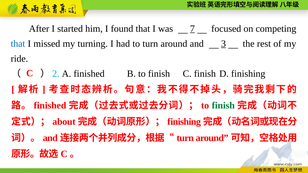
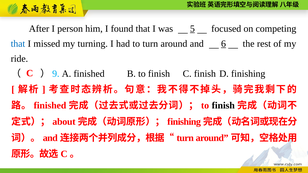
started: started -> person (70, 29)
7: 7 -> 5 (192, 29)
3: 3 -> 6 (223, 44)
2: 2 -> 9 (56, 74)
finish colour: green -> black (223, 106)
